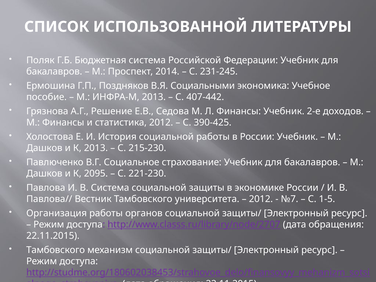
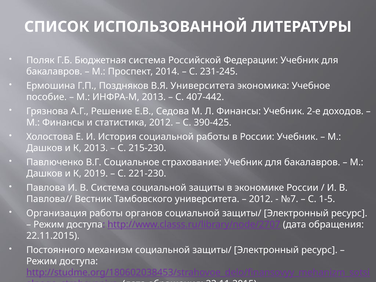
В.Я Социальными: Социальными -> Университета (203, 86)
2095: 2095 -> 2019 (96, 174)
Тамбовского: Тамбовского -> Постоянного (56, 250)
